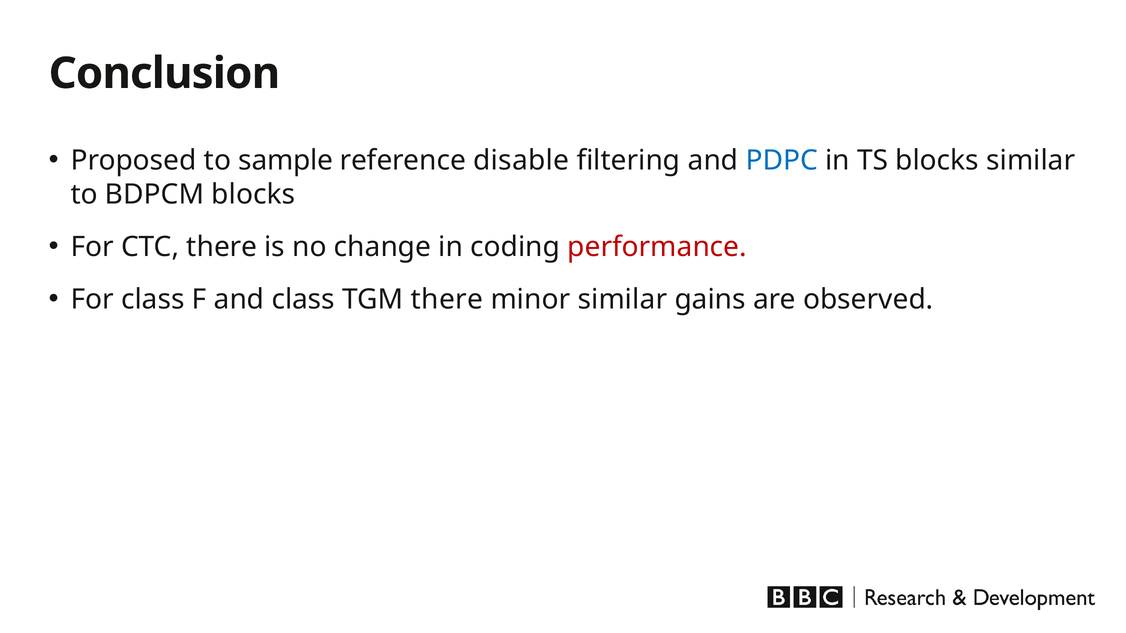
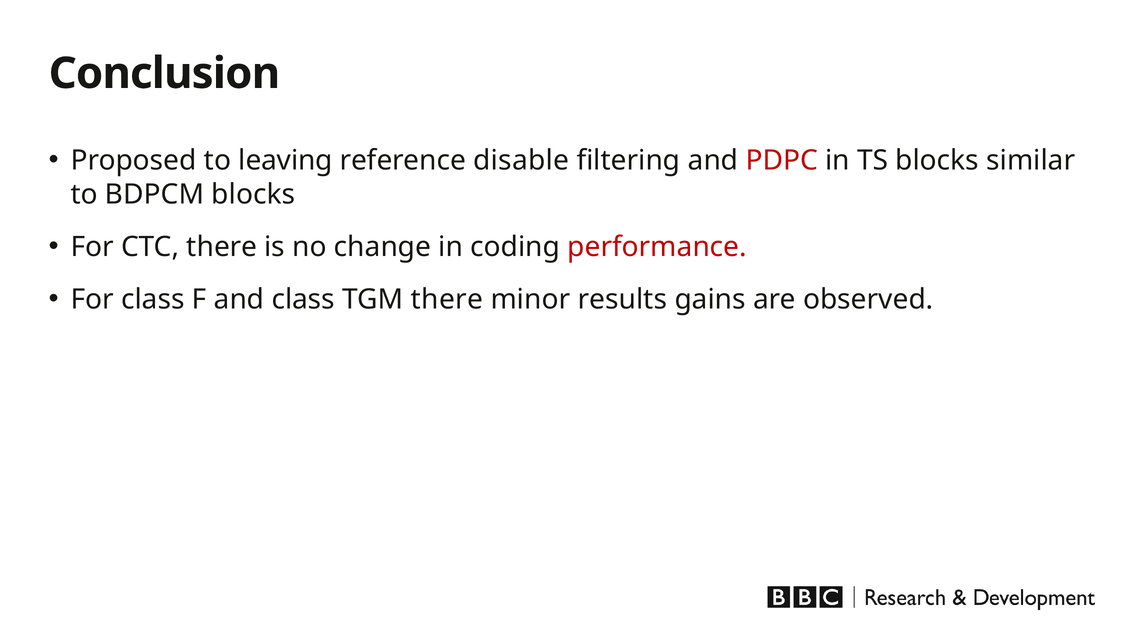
sample: sample -> leaving (286, 161)
PDPC colour: blue -> red (782, 161)
minor similar: similar -> results (622, 300)
